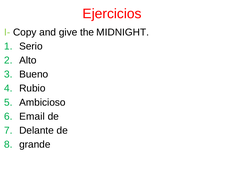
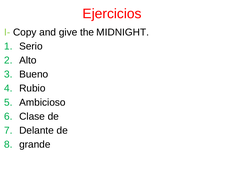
Email: Email -> Clase (32, 117)
